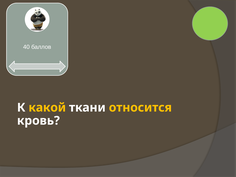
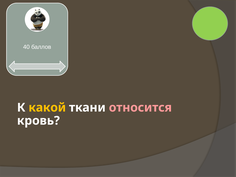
относится colour: yellow -> pink (140, 108)
